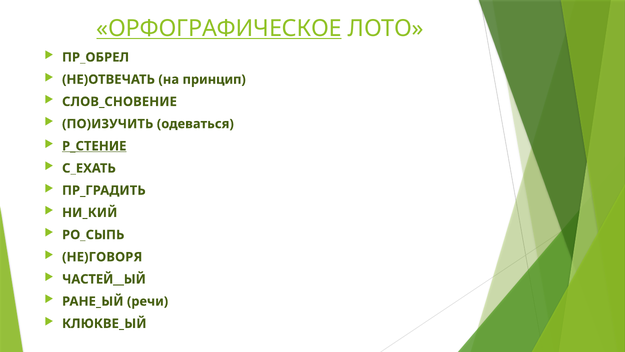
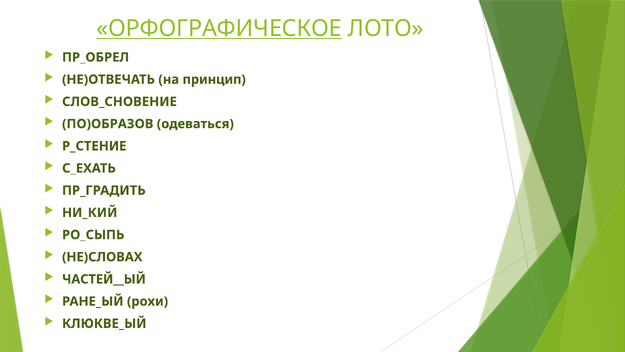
ПО)ИЗУЧИТЬ: ПО)ИЗУЧИТЬ -> ПО)ОБРАЗОВ (108, 124)
Р_СТЕНИЕ underline: present -> none (94, 146)
НЕ)ГОВОРЯ: НЕ)ГОВОРЯ -> НЕ)СЛОВАХ (102, 257)
речи: речи -> рохи (148, 301)
